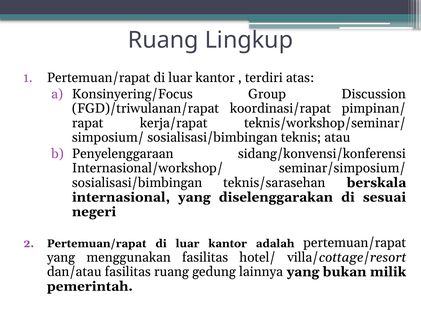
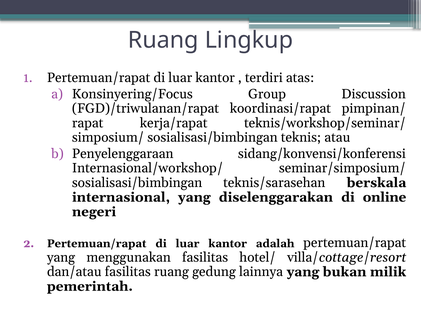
sesuai: sesuai -> online (385, 197)
